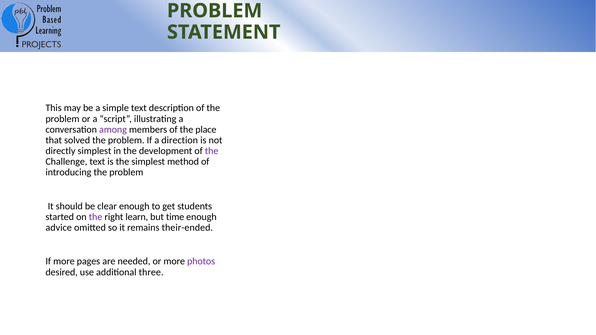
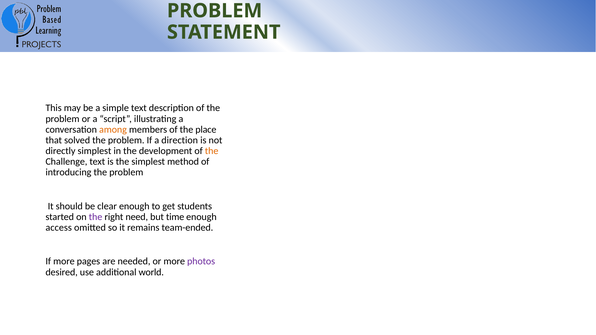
among colour: purple -> orange (113, 130)
the colour: purple -> orange (212, 151)
learn: learn -> need (137, 217)
advice: advice -> access (59, 228)
their-ended: their-ended -> team-ended (187, 228)
three: three -> world (151, 272)
